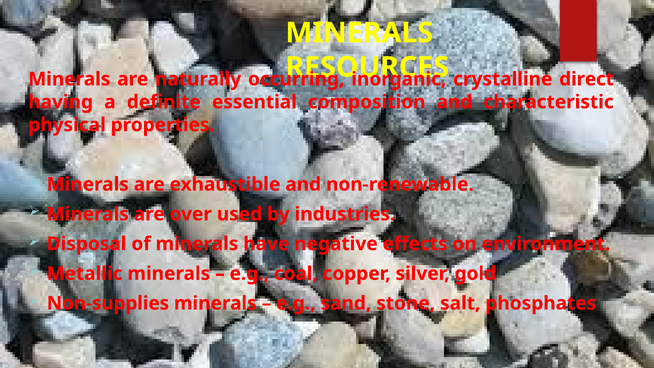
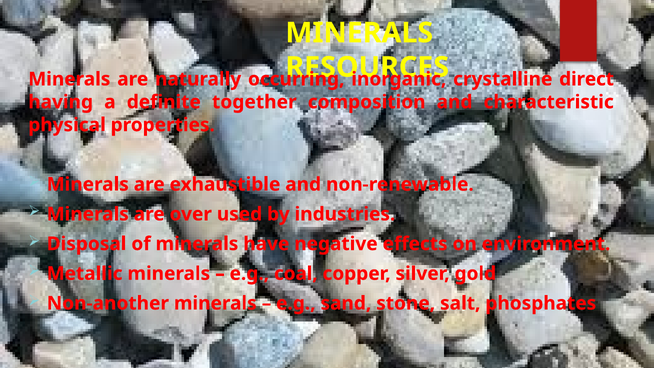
essential: essential -> together (254, 102)
Non-supplies: Non-supplies -> Non-another (108, 303)
